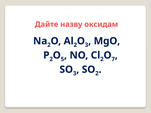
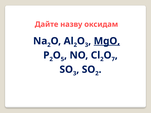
MgO underline: none -> present (107, 41)
